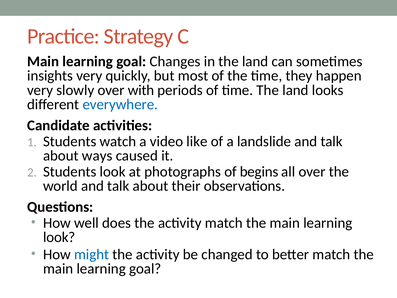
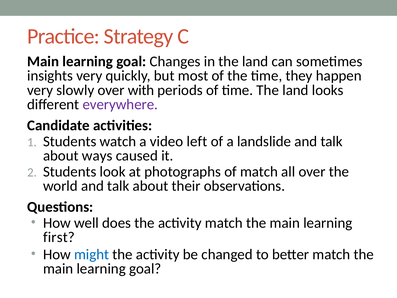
everywhere colour: blue -> purple (120, 104)
like: like -> left (197, 141)
of begins: begins -> match (259, 171)
look: look -> first (59, 237)
